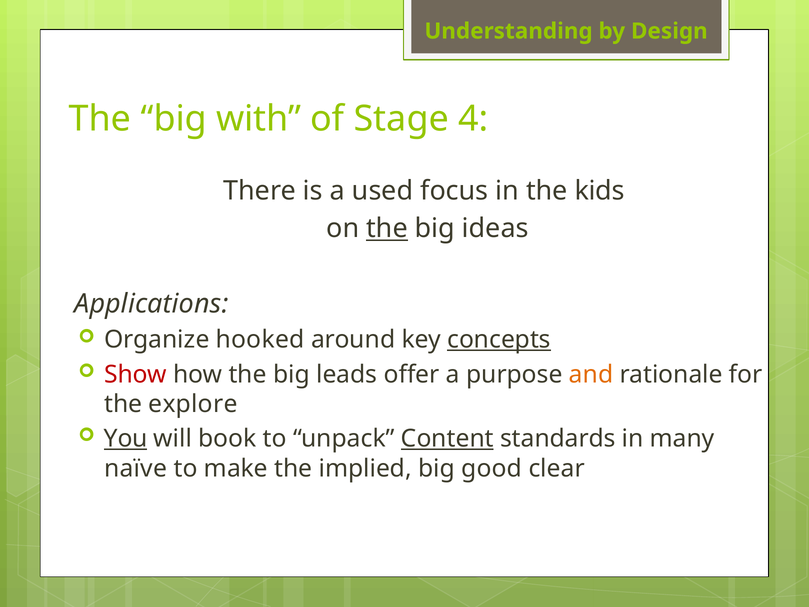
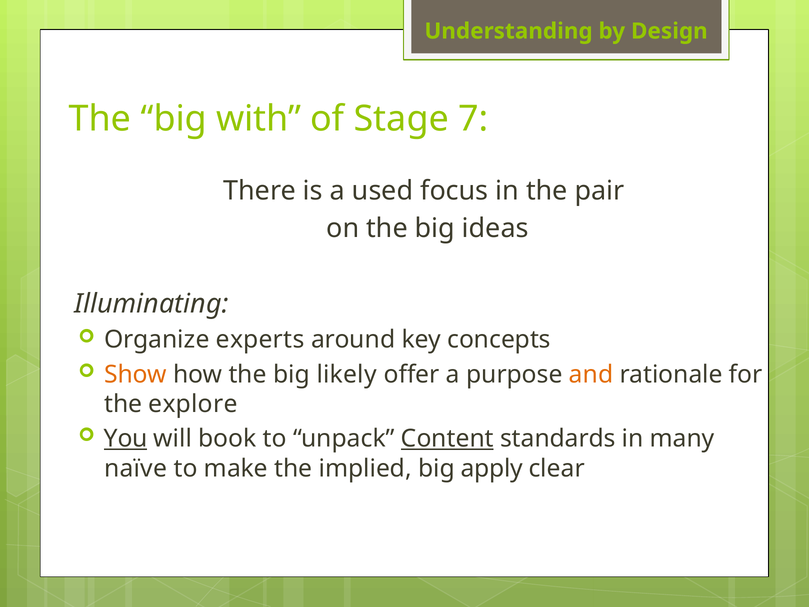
4: 4 -> 7 (473, 119)
kids: kids -> pair (600, 191)
the underline: present -> none (387, 228)
Applications: Applications -> Illuminating (151, 304)
hooked: hooked -> experts (260, 340)
concepts underline: present -> none (499, 340)
Show colour: red -> orange (136, 374)
leads: leads -> likely (347, 374)
good: good -> apply (492, 468)
